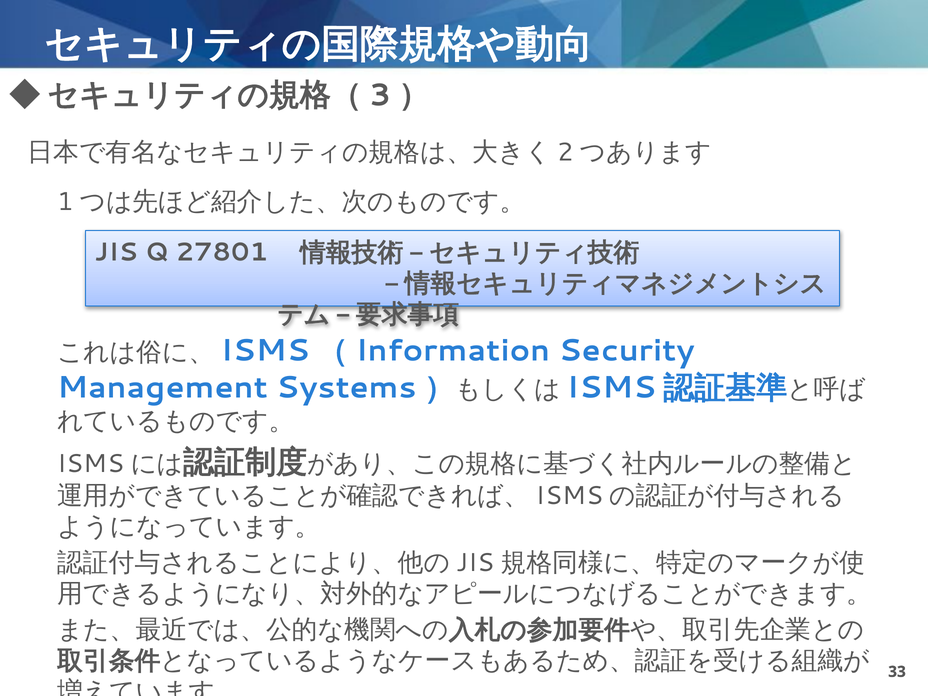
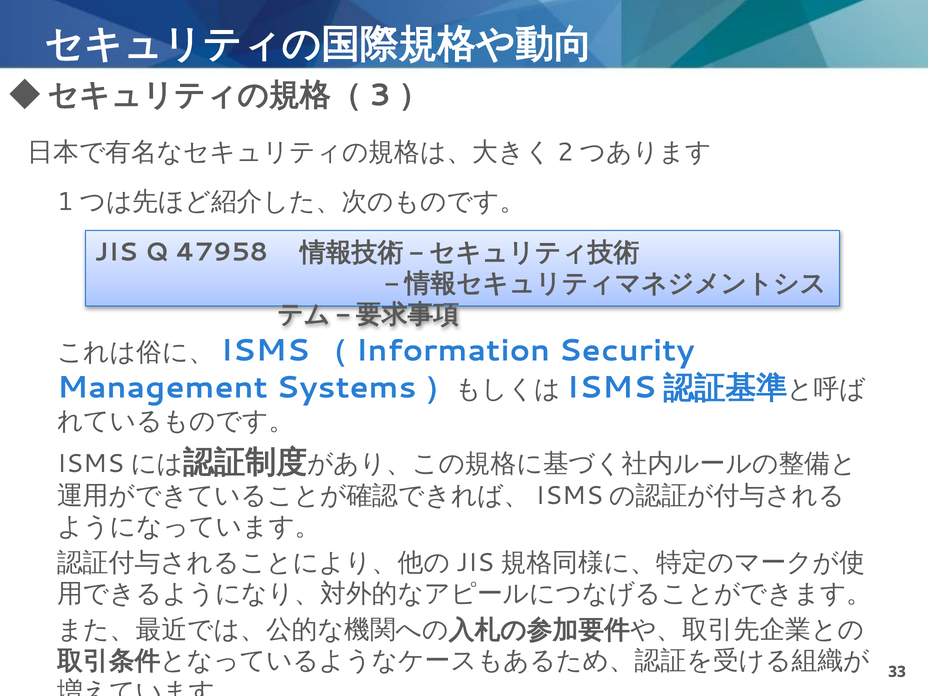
27801: 27801 -> 47958 (222, 252)
